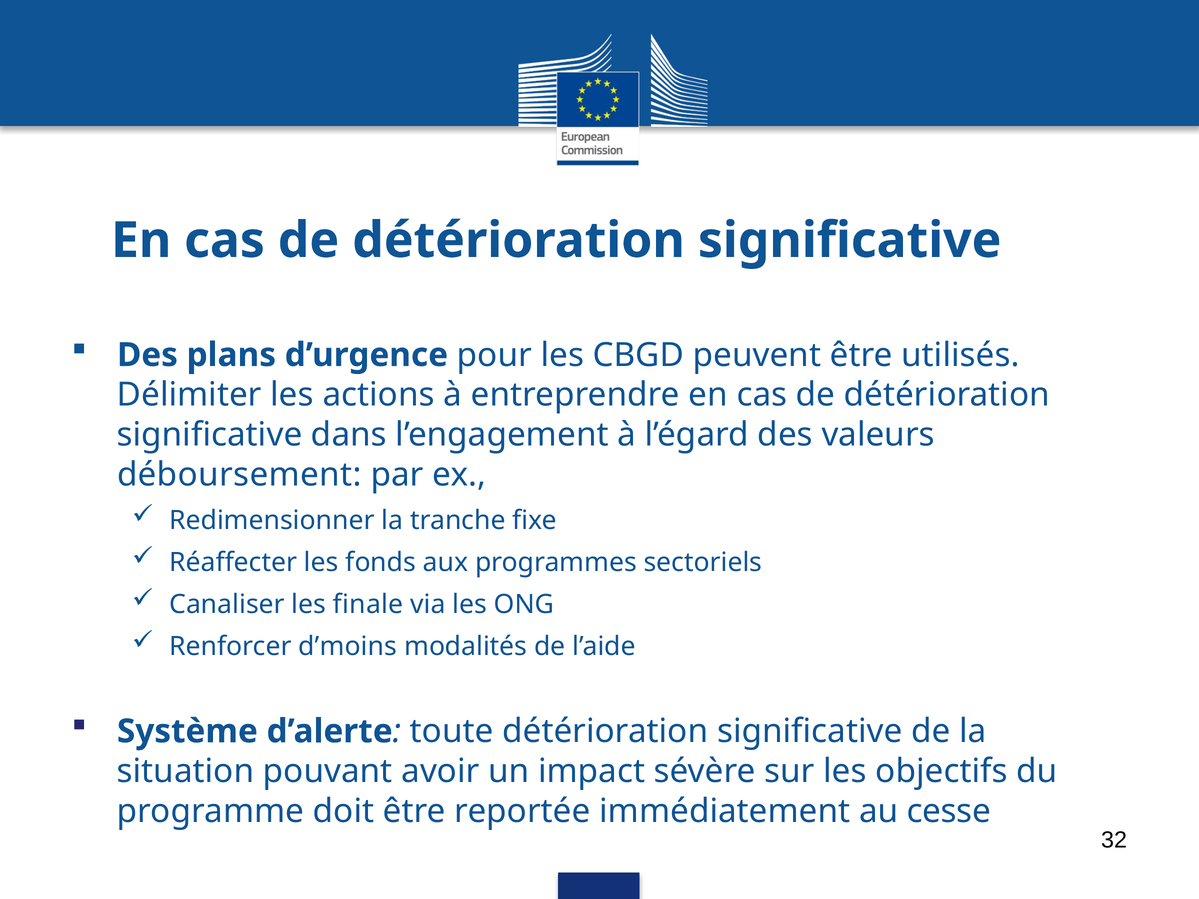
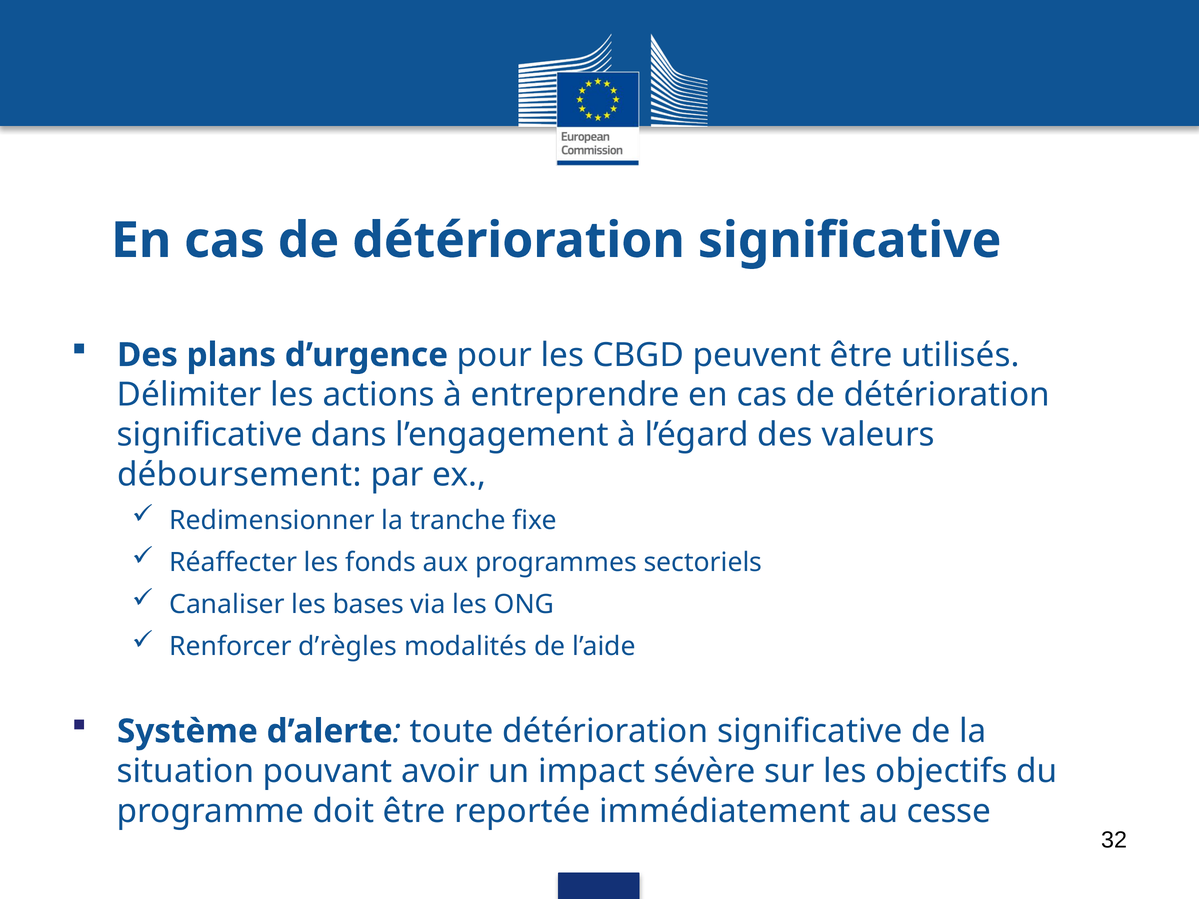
finale: finale -> bases (368, 604)
d’moins: d’moins -> d’règles (348, 646)
